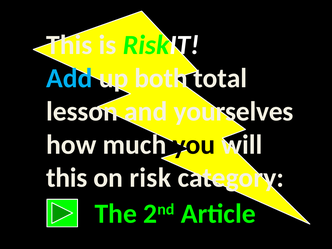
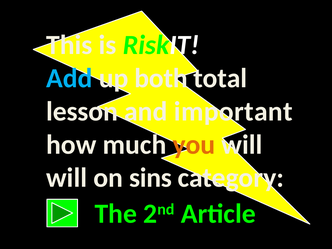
yourselves: yourselves -> important (233, 111)
you colour: black -> orange (194, 145)
this: this -> will (67, 178)
risk: risk -> sins (150, 178)
